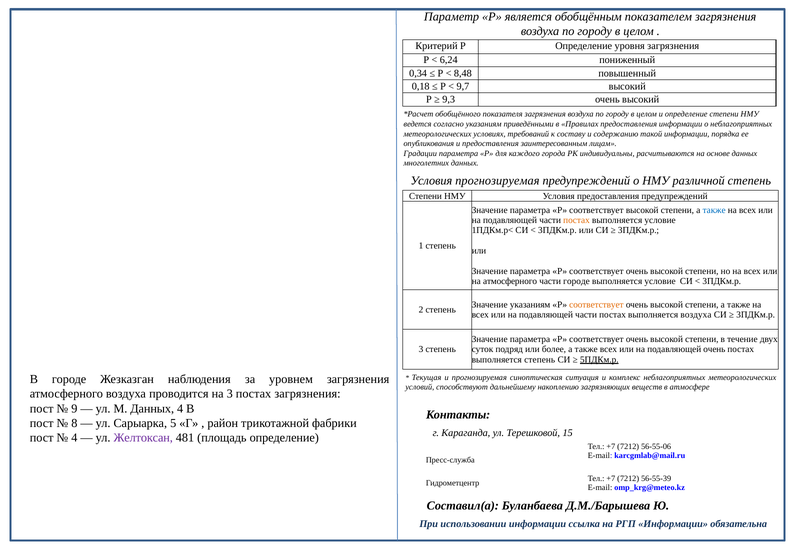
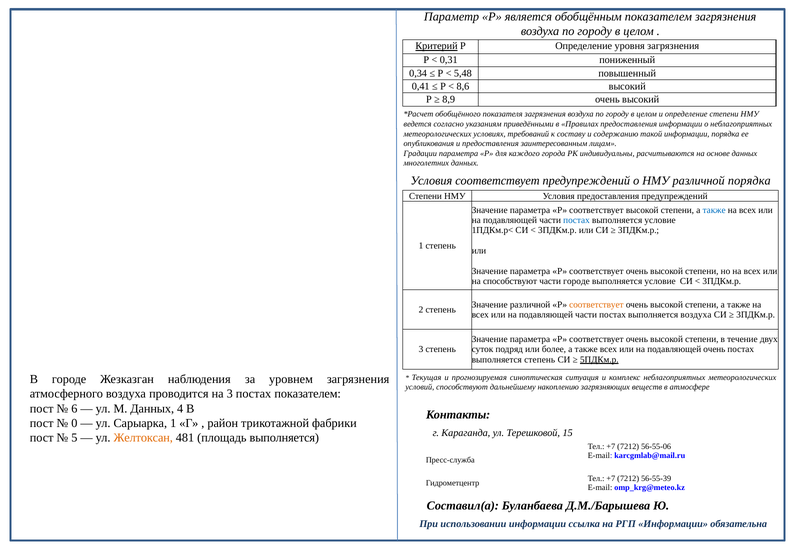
Критерий underline: none -> present (437, 46)
6,24: 6,24 -> 0,31 (449, 60)
8,48: 8,48 -> 5,48 (463, 73)
0,18: 0,18 -> 0,41 (421, 86)
9,7: 9,7 -> 8,6 (463, 86)
9,3: 9,3 -> 8,9 (449, 99)
Условия прогнозируемая: прогнозируемая -> соответствует (497, 181)
различной степень: степень -> порядка (749, 181)
постах colour: orange -> blue (577, 220)
на атмосферного: атмосферного -> способствуют (510, 281)
Значение указаниям: указаниям -> различной (530, 305)
постах загрязнения: загрязнения -> показателем (308, 394)
9: 9 -> 6 (74, 409)
8: 8 -> 0 (74, 423)
Сарыарка 5: 5 -> 1 (173, 423)
4: 4 -> 5 (74, 438)
Желтоксан colour: purple -> orange (143, 438)
площадь определение: определение -> выполняется (284, 438)
